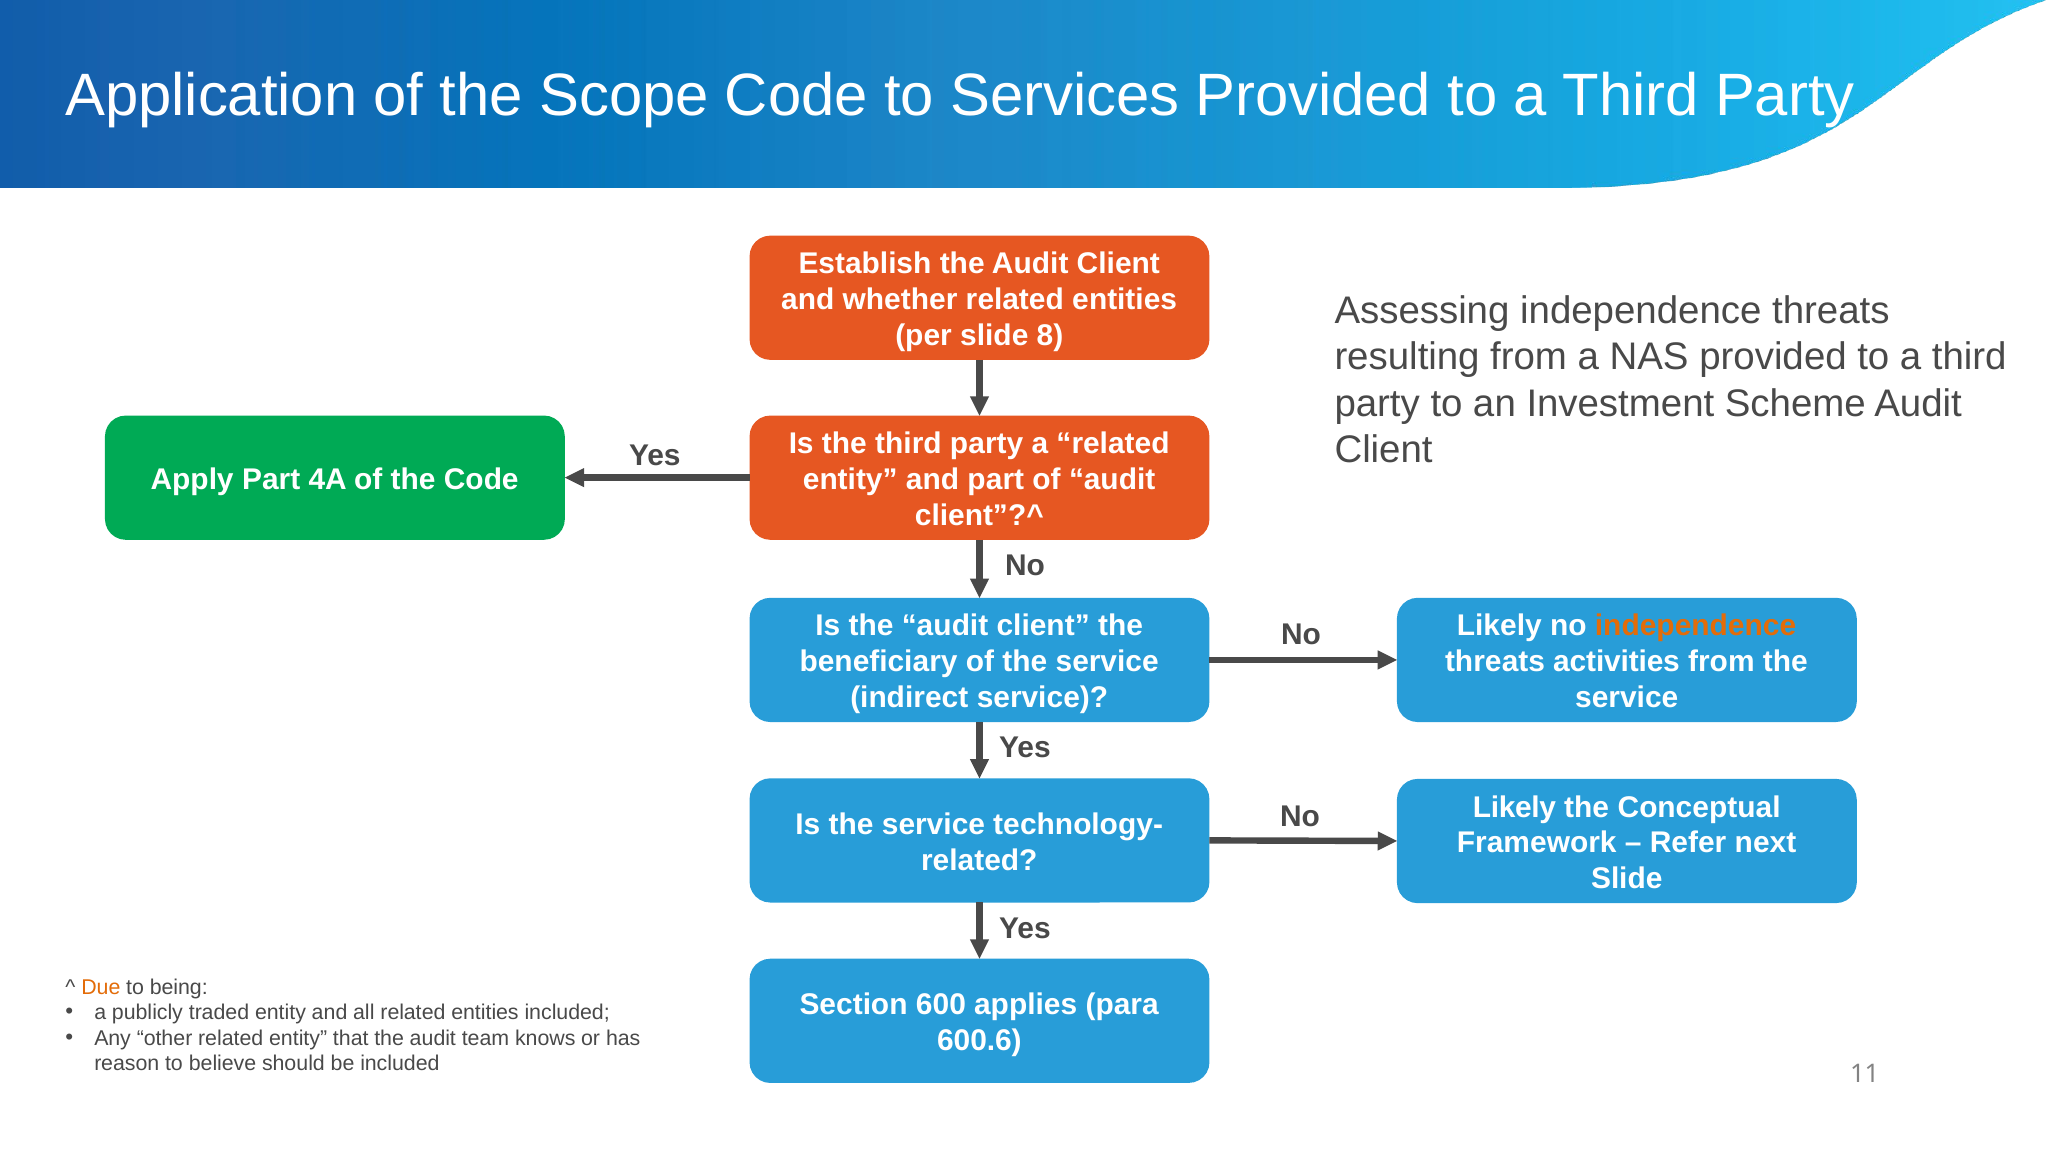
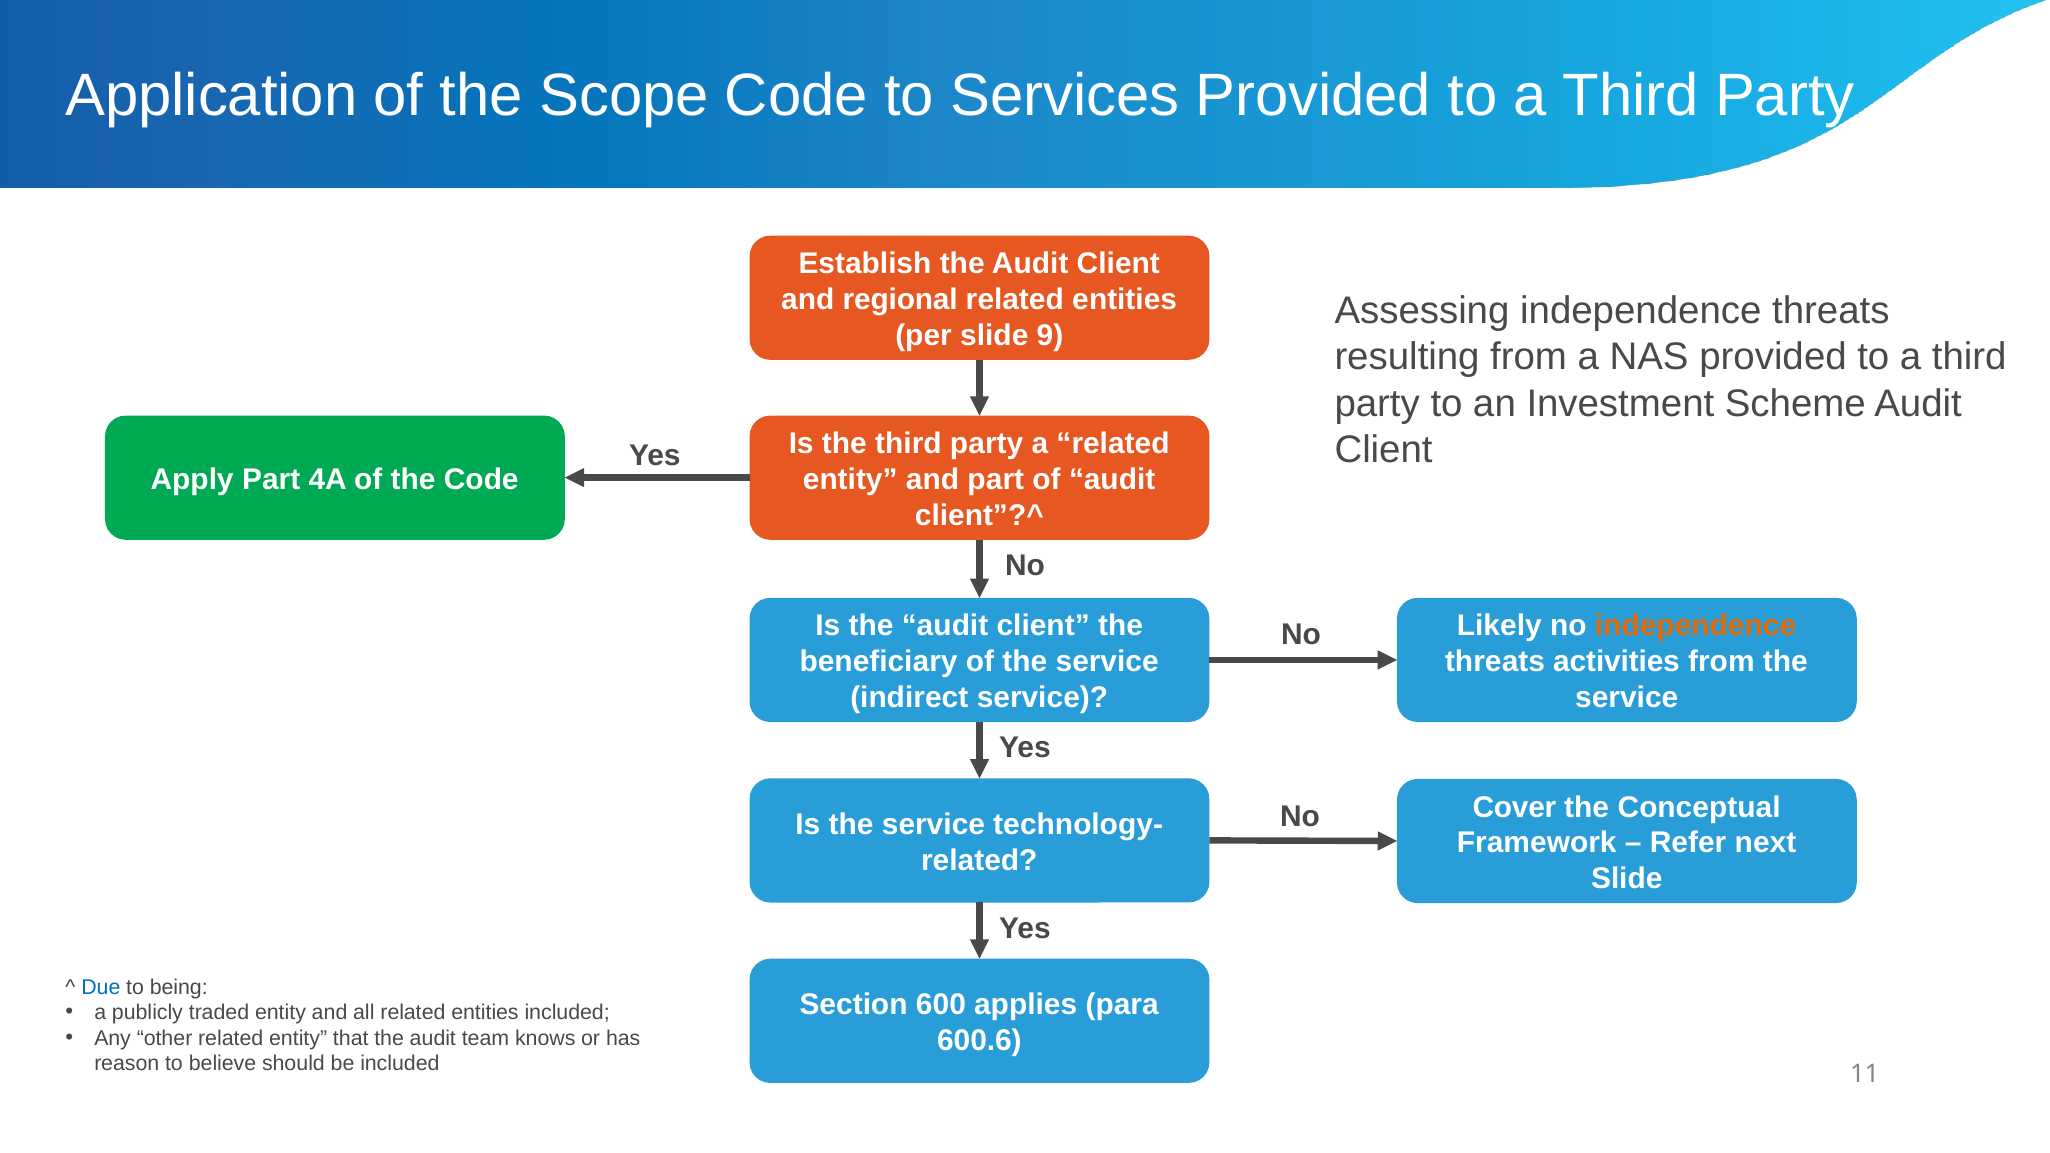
whether: whether -> regional (900, 300)
8: 8 -> 9 (1050, 336)
Likely: Likely -> Cover (1514, 807)
Due colour: orange -> blue (101, 987)
